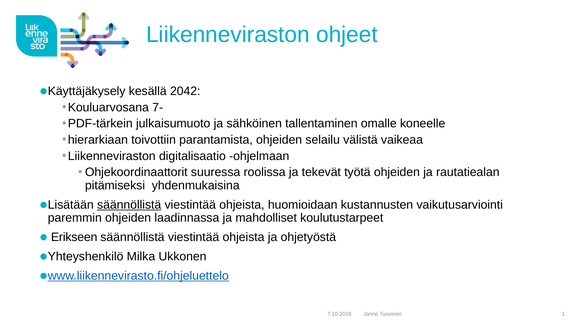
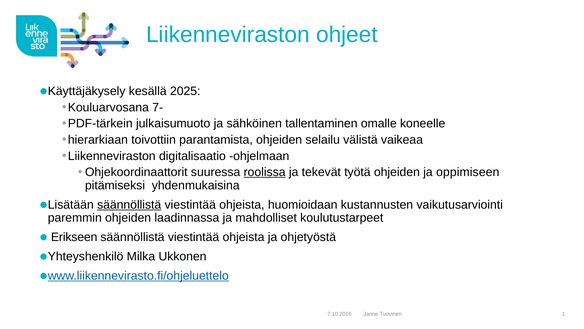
2042: 2042 -> 2025 (185, 91)
roolissa underline: none -> present (265, 172)
rautatiealan: rautatiealan -> oppimiseen (468, 172)
